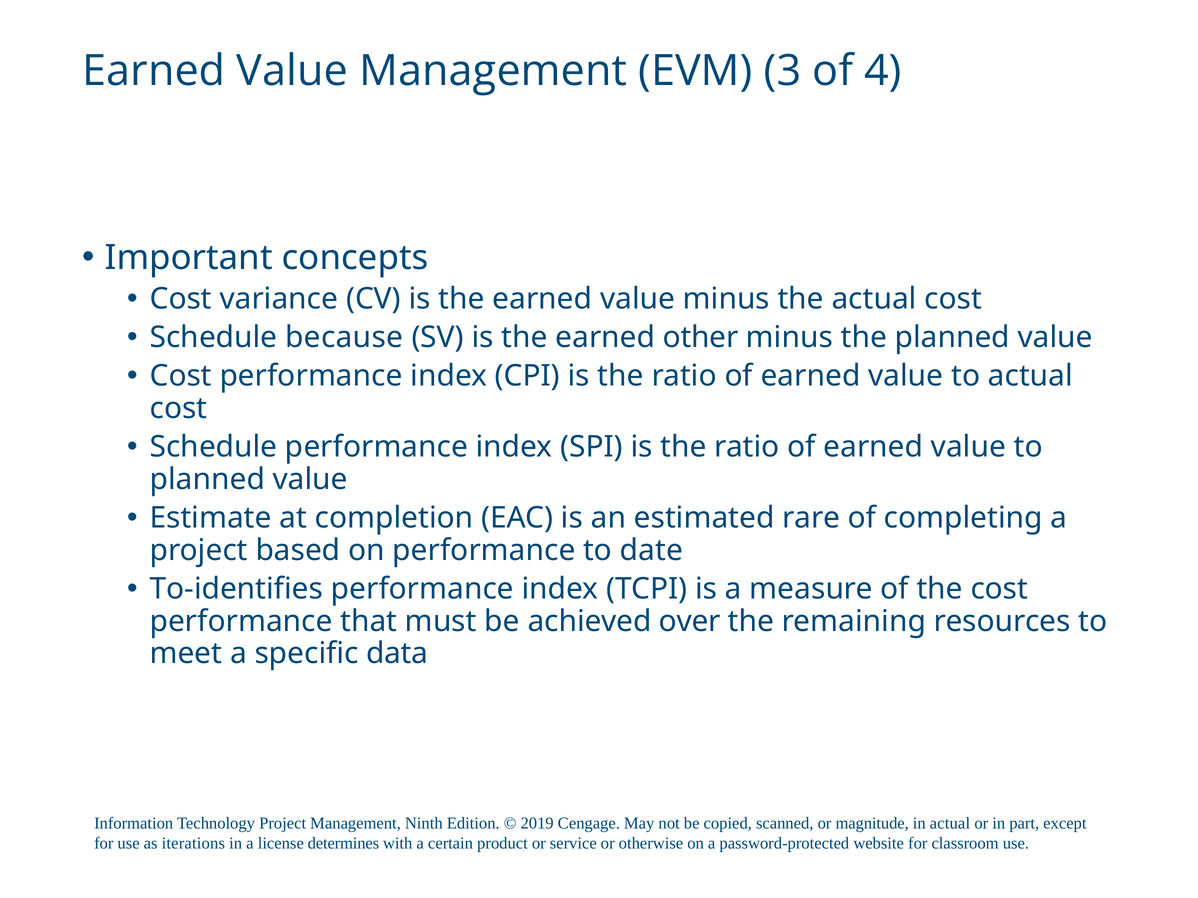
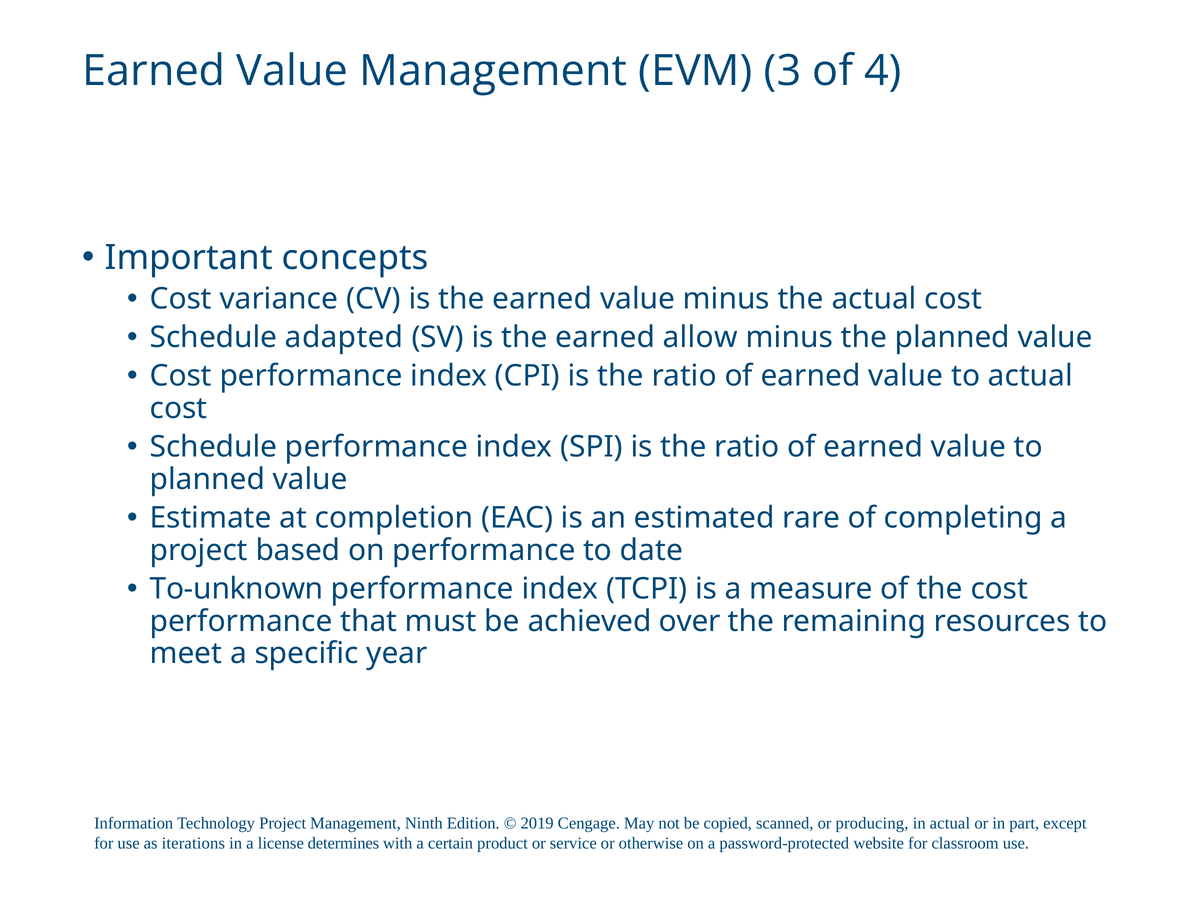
because: because -> adapted (344, 338)
other: other -> allow (700, 338)
To-identifies: To-identifies -> To-unknown (237, 589)
data: data -> year (397, 654)
magnitude: magnitude -> producing (872, 824)
